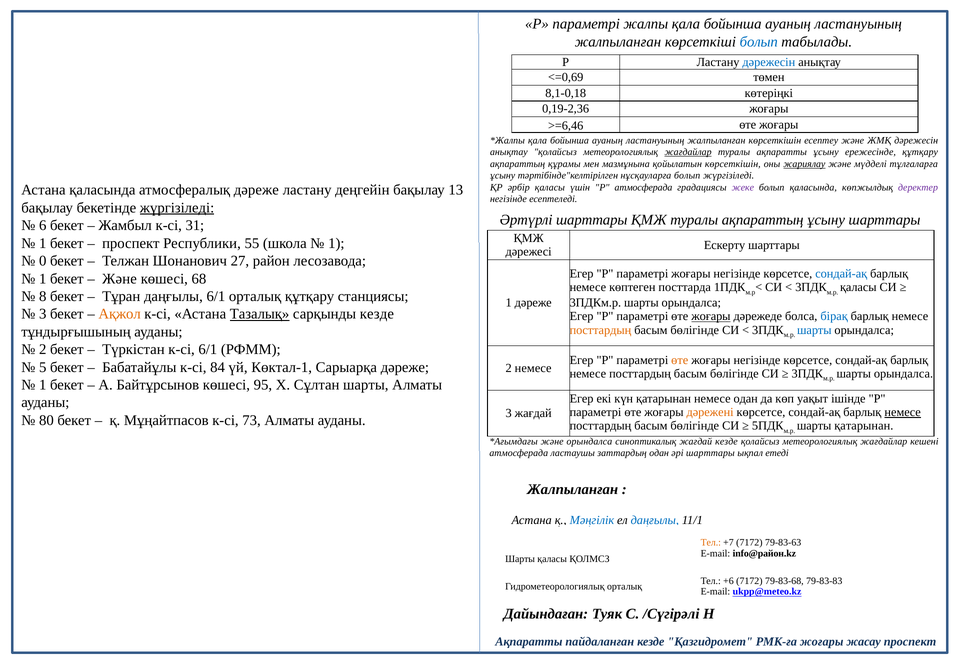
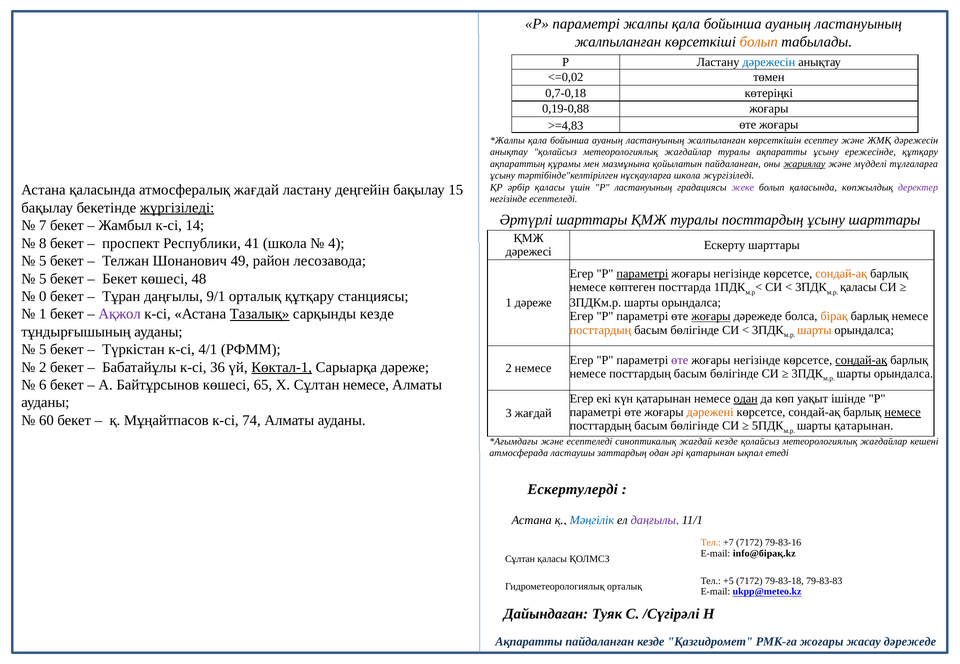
болып colour: blue -> orange (759, 42)
<=0,69: <=0,69 -> <=0,02 (566, 77)
8,1-0,18: 8,1-0,18 -> 0,7-0,18 (566, 93)
0,19-2,36: 0,19-2,36 -> 0,19-0,88 (566, 109)
>=6,46: >=6,46 -> >=4,83 (566, 126)
жағдайлар underline: present -> none (688, 152)
қойылатын көрсеткішін: көрсеткішін -> пайдаланған (733, 164)
нұсқауларға болып: болып -> школа (687, 176)
Р атмосферада: атмосферада -> ластануының (643, 188)
атмосфералық дәреже: дәреже -> жағдай (256, 190)
13: 13 -> 15 (456, 190)
туралы ақпараттың: ақпараттың -> посттардың (763, 220)
6: 6 -> 7 (43, 226)
31: 31 -> 14 (195, 226)
1: 1 -> 8 (43, 243)
55: 55 -> 41 (252, 243)
1: 1 -> 4 (336, 243)
0: 0 -> 5 (43, 261)
27: 27 -> 49 (240, 261)
параметрі underline: none -> present (642, 274)
сондай-ақ colour: blue -> orange (841, 274)
1: 1 -> 5 (43, 279)
Және: Және -> Бекет (120, 279)
68: 68 -> 48 (199, 279)
8: 8 -> 0 (43, 297)
даңғылы 6/1: 6/1 -> 9/1 (216, 297)
3: 3 -> 1 (43, 314)
Ақжол colour: orange -> purple (120, 314)
бірақ colour: blue -> orange (834, 317)
шарты colour: blue -> orange (814, 330)
2: 2 -> 5 (43, 350)
к-сі 6/1: 6/1 -> 4/1 (208, 350)
өте colour: orange -> purple (680, 361)
сондай-ақ underline: none -> present (861, 361)
5: 5 -> 2 (43, 368)
84: 84 -> 36 (218, 368)
Көктал-1 underline: none -> present (282, 368)
1: 1 -> 6 (43, 385)
95: 95 -> 65 (263, 385)
Сұлтан шарты: шарты -> немесе (366, 385)
одан underline: none -> present (746, 399)
80: 80 -> 60 (46, 421)
73: 73 -> 74 (252, 421)
және орындалса: орындалса -> есептеледі (589, 442)
әрі шарттары: шарттары -> қатарынан (710, 454)
Жалпыланған: Жалпыланған -> Ескертулерді (573, 490)
даңғылы colour: blue -> purple (655, 520)
79-83-63: 79-83-63 -> 79-83-16 (783, 543)
info@район.kz: info@район.kz -> info@бірақ.kz (764, 554)
Шарты: Шарты -> Сұлтан (520, 559)
+6: +6 -> +5 (728, 581)
79-83-68: 79-83-68 -> 79-83-18 (784, 581)
жасау проспект: проспект -> дәрежеде (910, 642)
